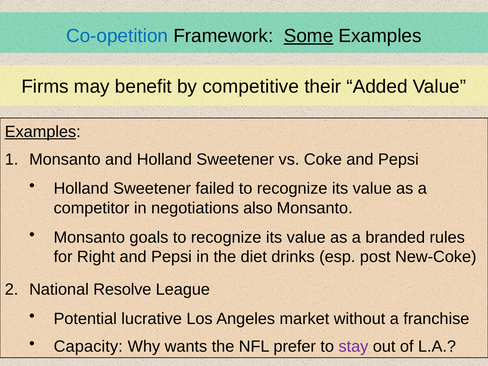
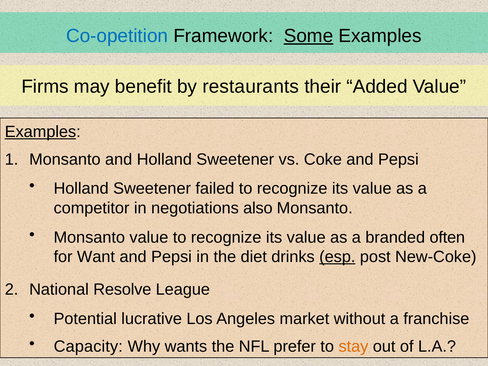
competitive: competitive -> restaurants (251, 87)
Monsanto goals: goals -> value (149, 237)
rules: rules -> often (447, 237)
Right: Right -> Want (96, 257)
esp underline: none -> present (337, 257)
stay colour: purple -> orange (353, 346)
